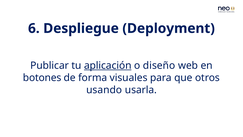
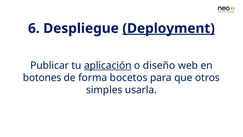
Deployment underline: none -> present (169, 28)
visuales: visuales -> bocetos (129, 78)
usando: usando -> simples (104, 90)
